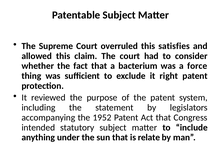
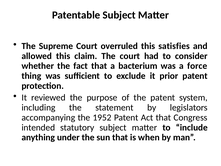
right: right -> prior (169, 76)
relate: relate -> when (149, 137)
